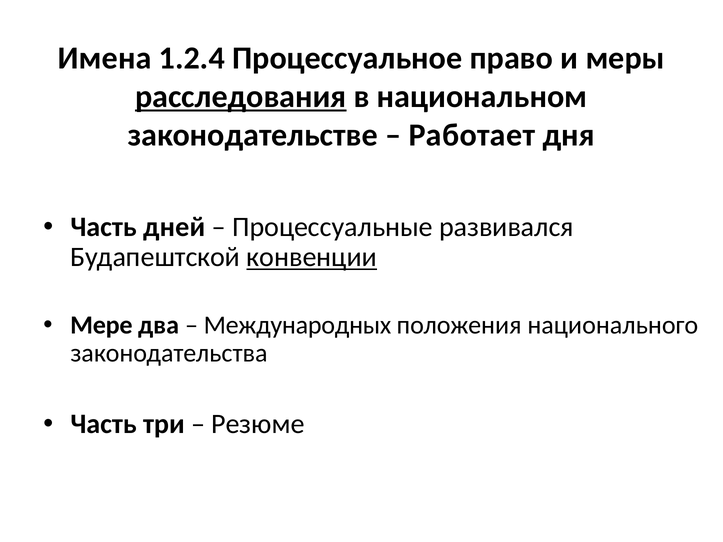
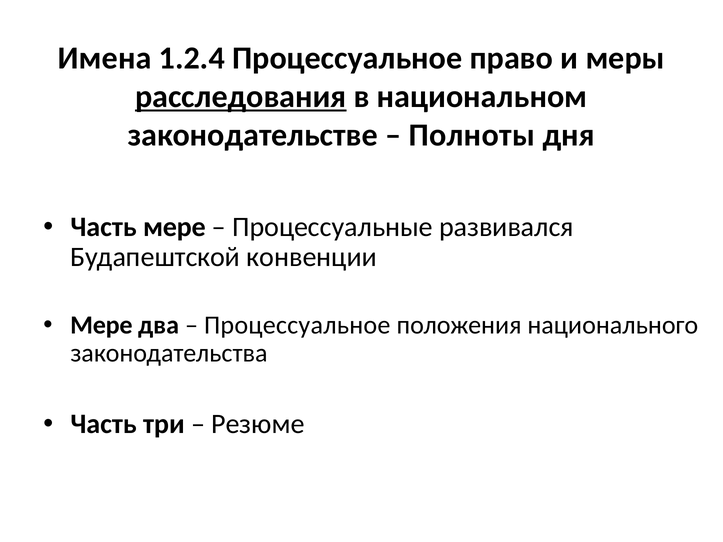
Работает: Работает -> Полноты (472, 135)
Часть дней: дней -> мере (174, 227)
конвенции underline: present -> none (312, 257)
Международных: Международных -> Процессуальное (297, 325)
